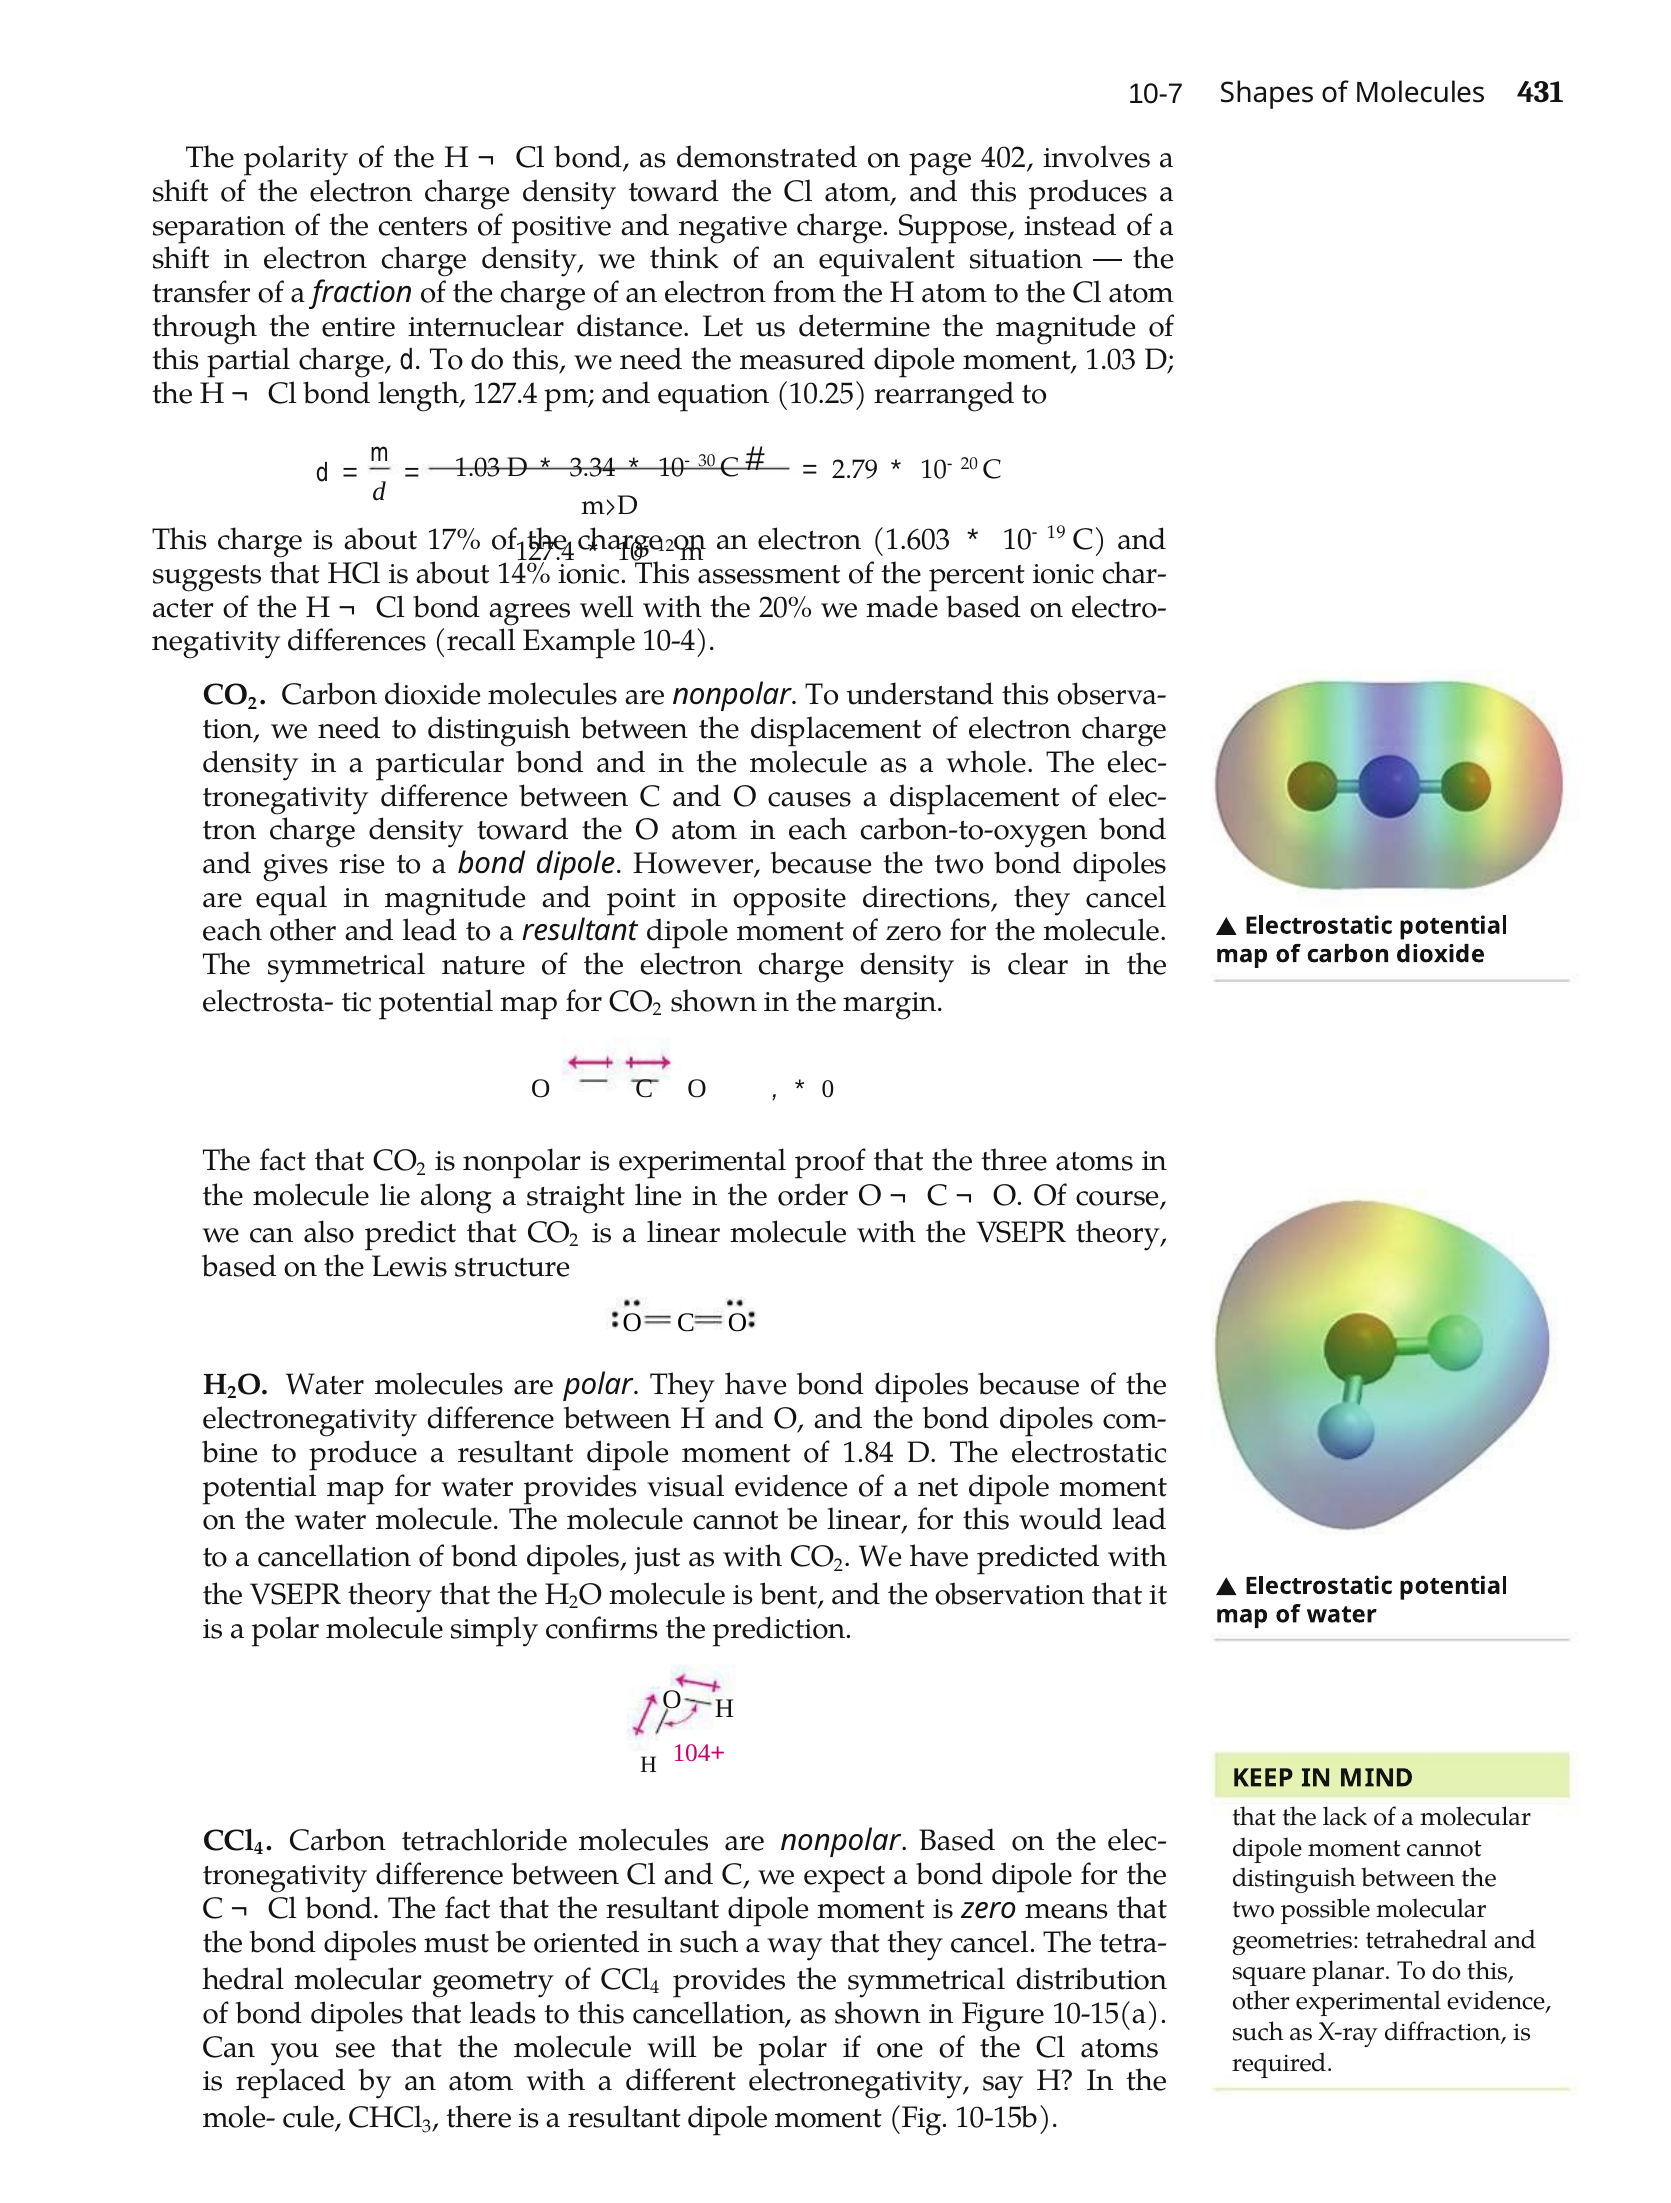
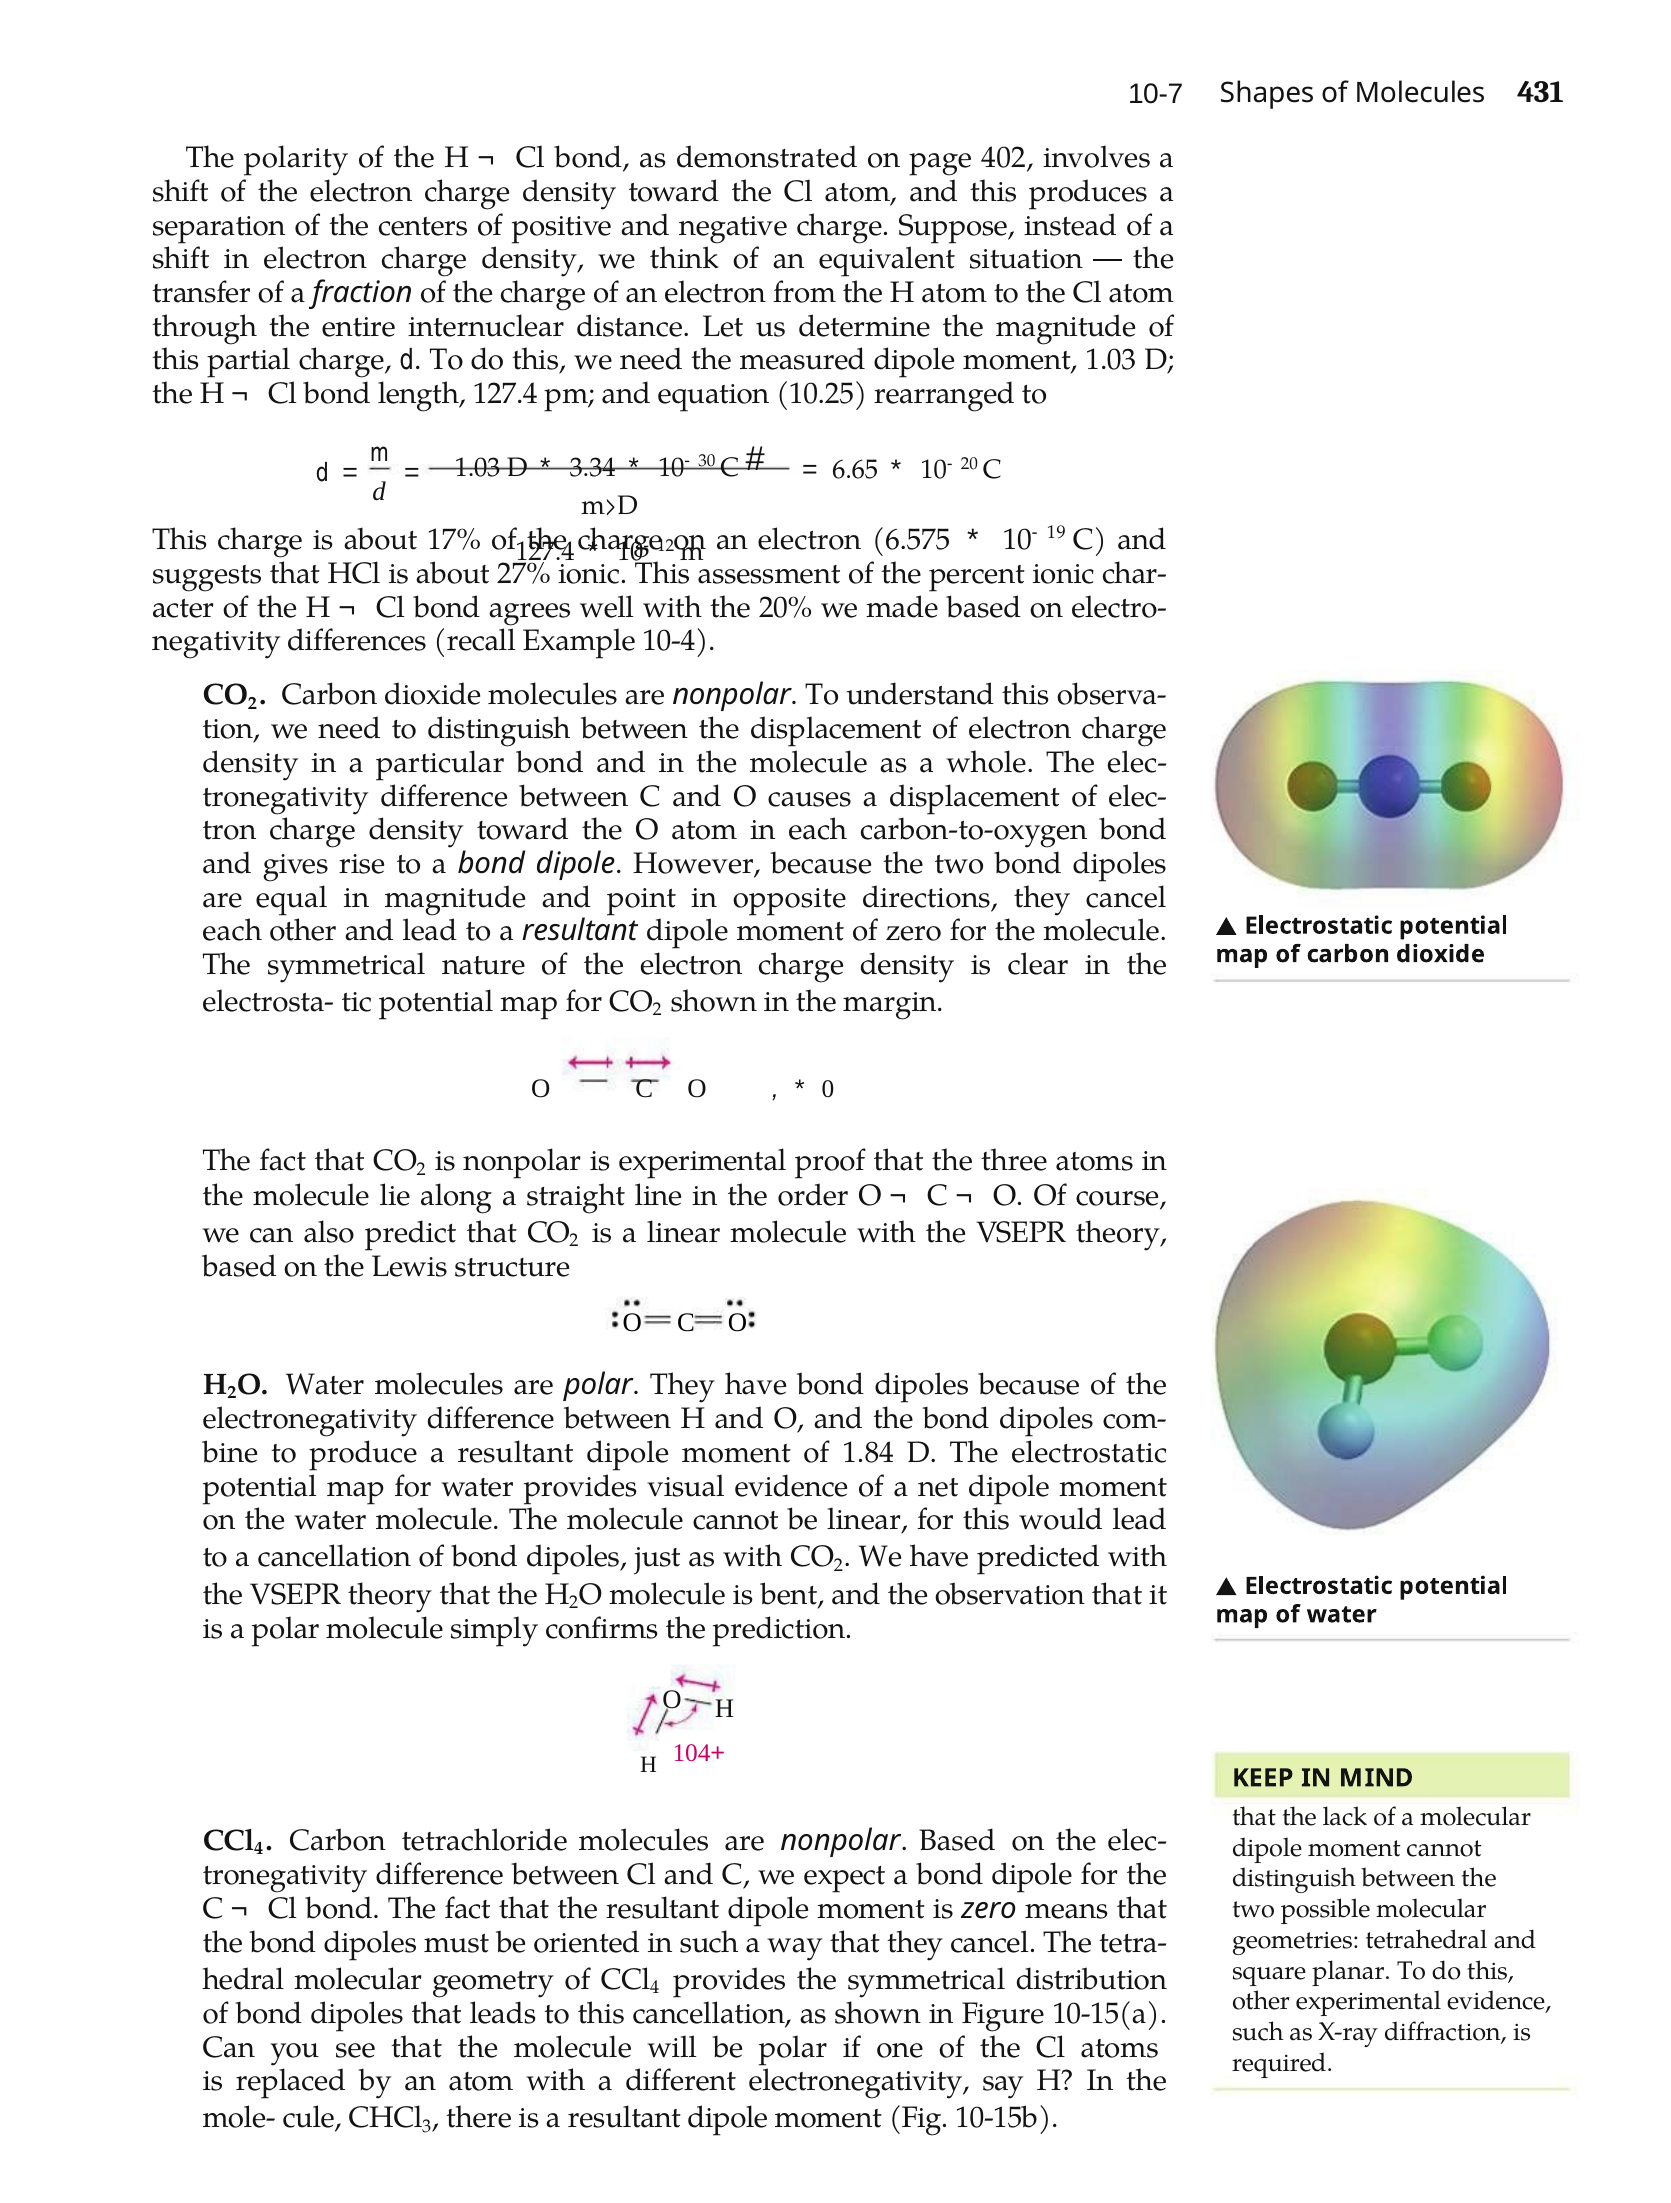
2.79: 2.79 -> 6.65 (855, 470)
1.603: 1.603 -> 6.575 (911, 540)
14%: 14% -> 27% (524, 574)
